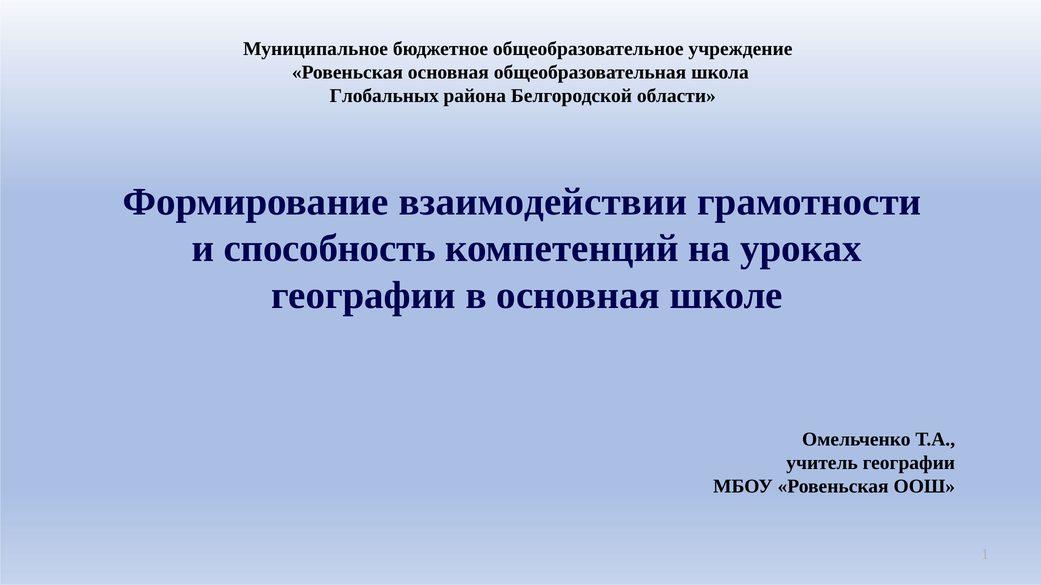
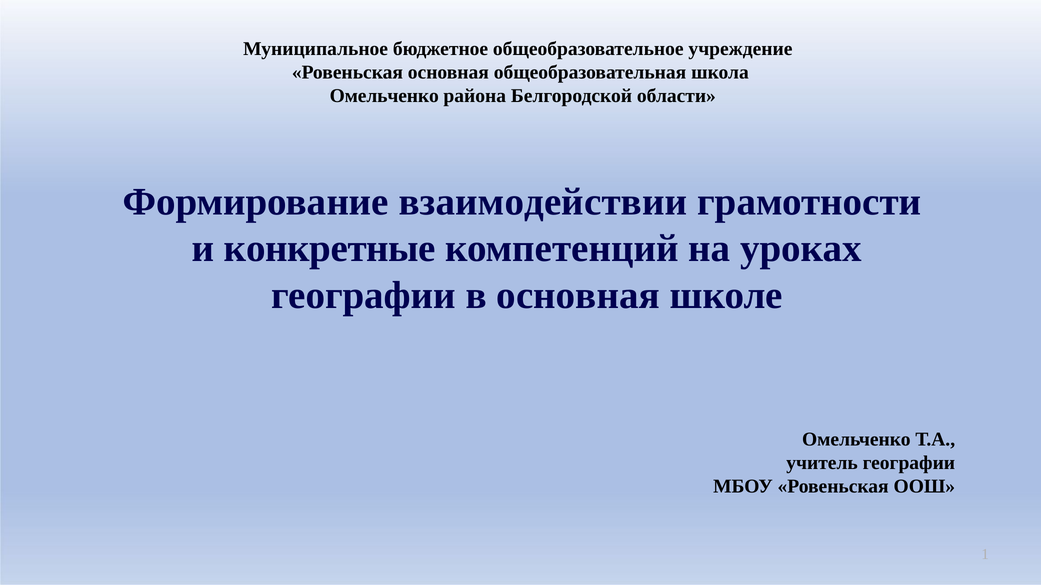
Глобальных: Глобальных -> Омельченко (384, 96)
способность: способность -> конкретные (330, 249)
